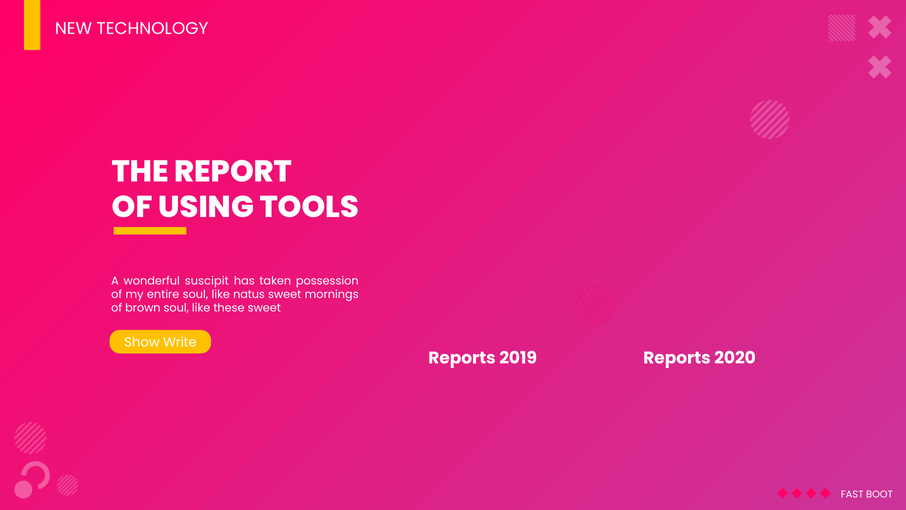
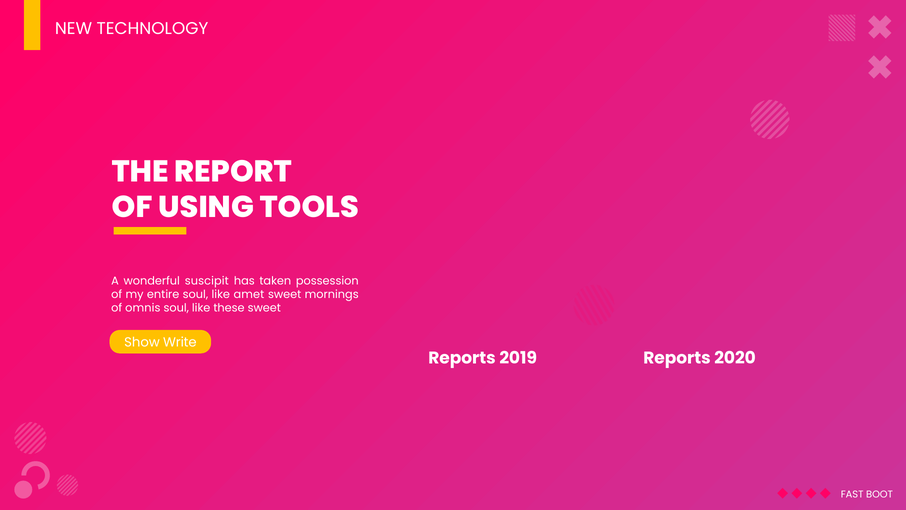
natus: natus -> amet (249, 294)
brown: brown -> omnis (143, 308)
